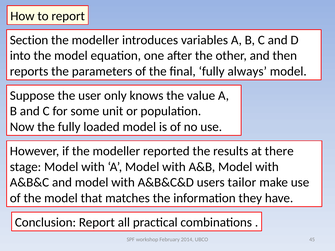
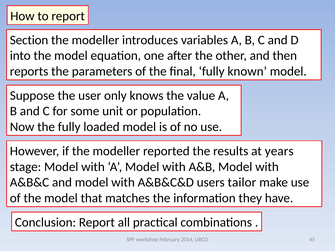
always: always -> known (247, 71)
there: there -> years (279, 151)
